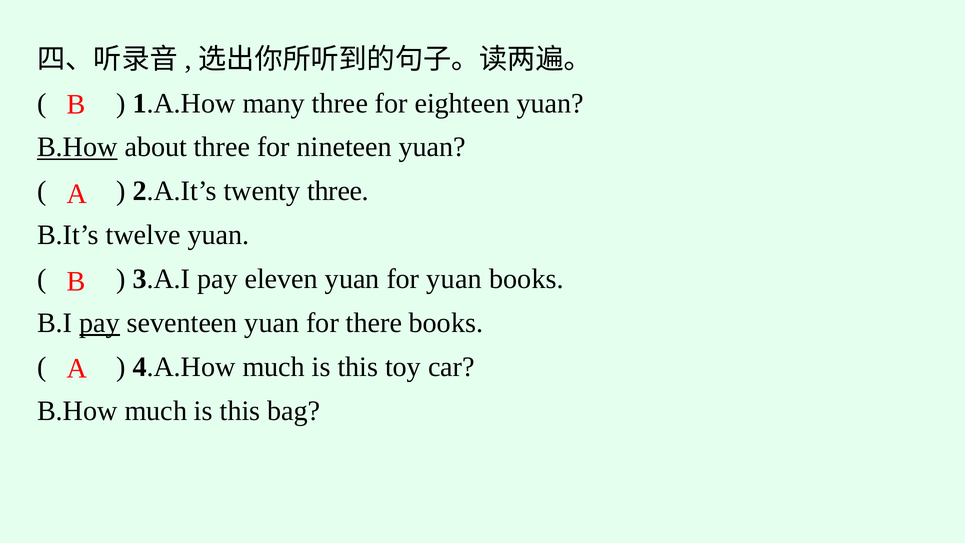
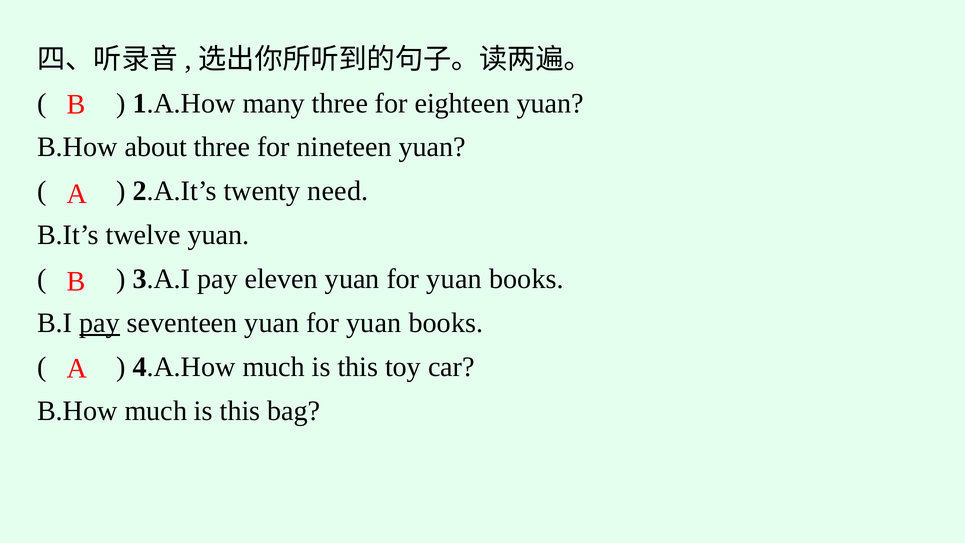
B.How underline: present -> none (77, 147)
twenty three: three -> need (338, 191)
seventeen yuan for there: there -> yuan (374, 323)
